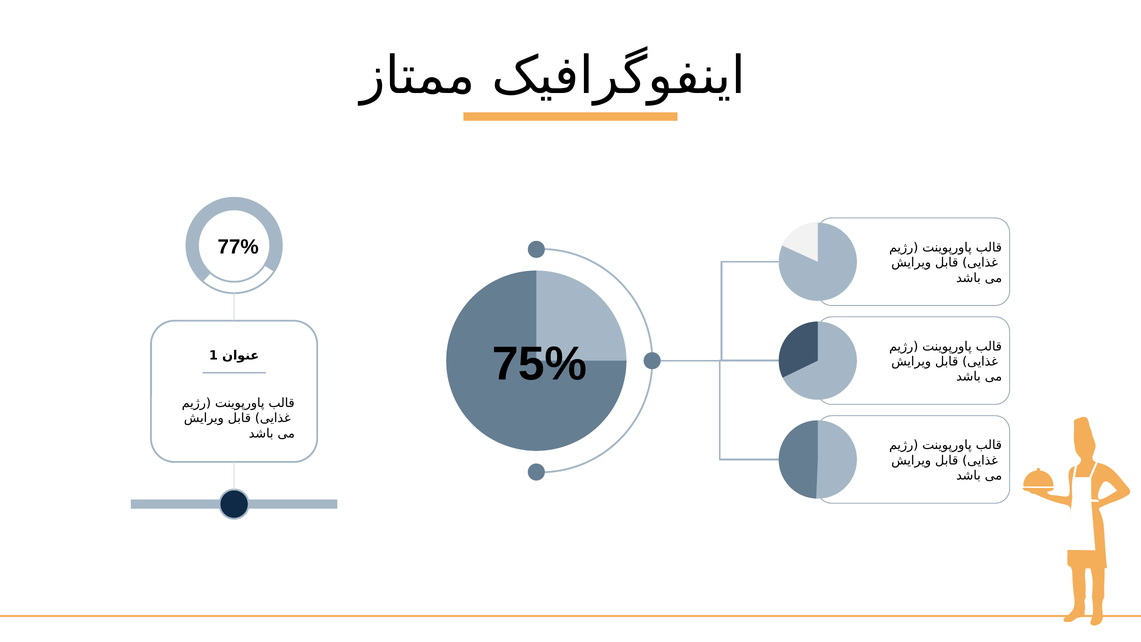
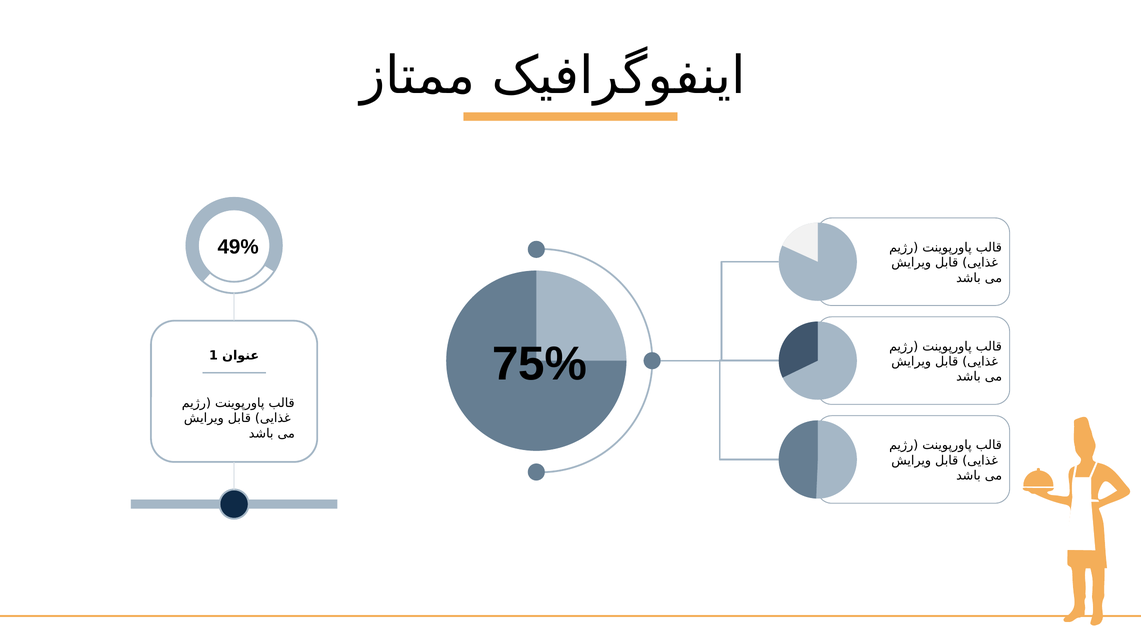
77%: 77% -> 49% (238, 247)
